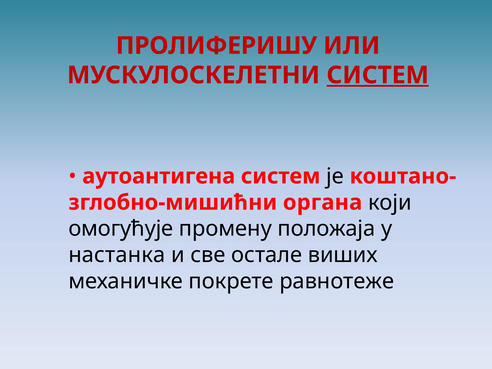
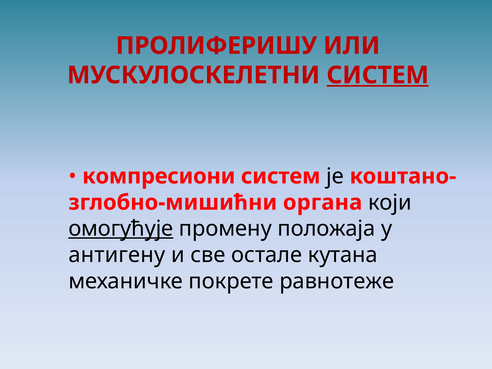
аутоантигена: аутоантигена -> компресиони (159, 176)
омогућује underline: none -> present (121, 229)
настанка: настанка -> антигену (117, 255)
виших: виших -> кутана (343, 255)
